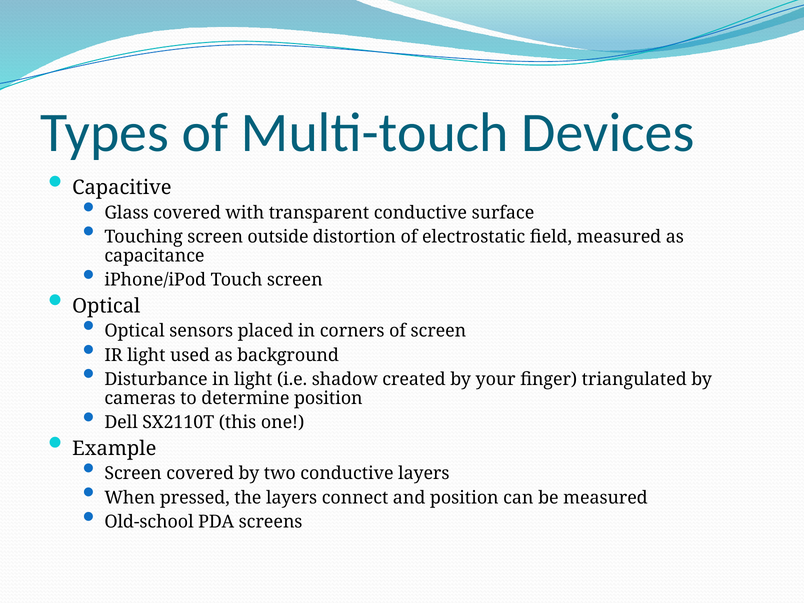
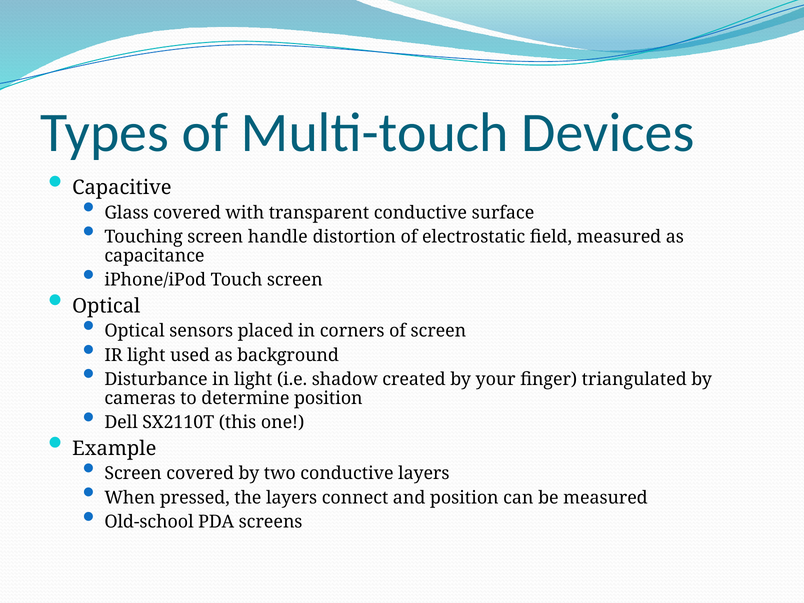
outside: outside -> handle (278, 237)
